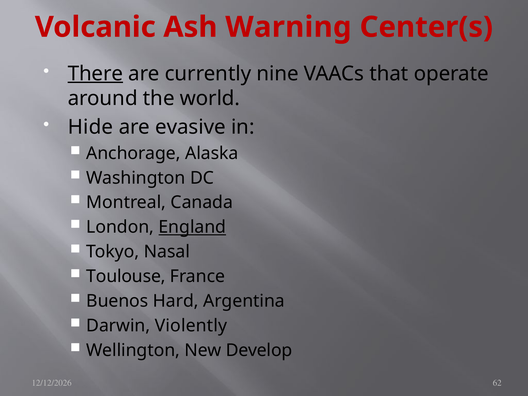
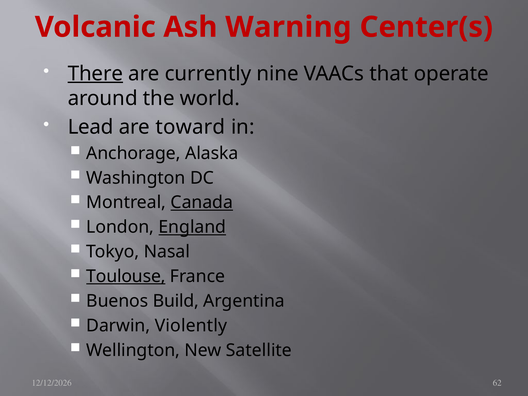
Hide: Hide -> Lead (91, 127)
evasive: evasive -> toward (190, 127)
Canada underline: none -> present (202, 203)
Toulouse underline: none -> present (126, 276)
Hard: Hard -> Build (176, 301)
Develop: Develop -> Satellite (259, 350)
